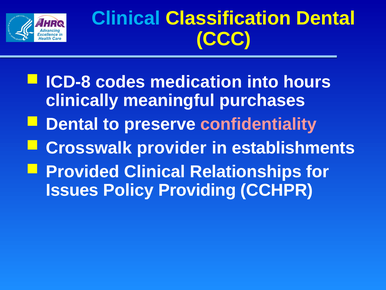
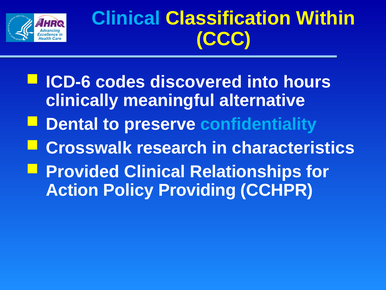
Classification Dental: Dental -> Within (326, 18)
ICD-8: ICD-8 -> ICD-6 (68, 82)
medication: medication -> discovered (196, 82)
purchases: purchases -> alternative (262, 100)
confidentiality colour: pink -> light blue (258, 124)
provider: provider -> research (172, 148)
establishments: establishments -> characteristics (293, 148)
Issues: Issues -> Action (72, 190)
